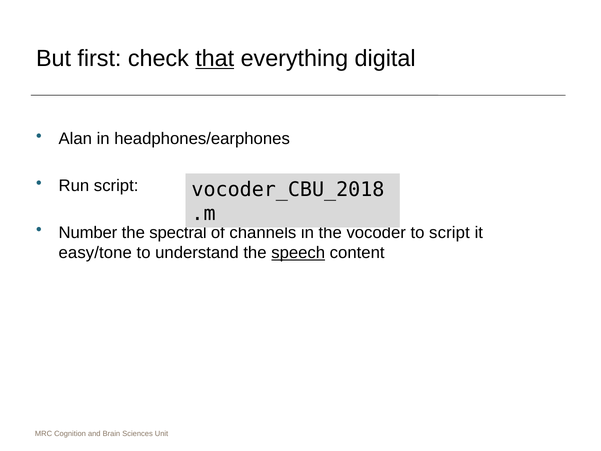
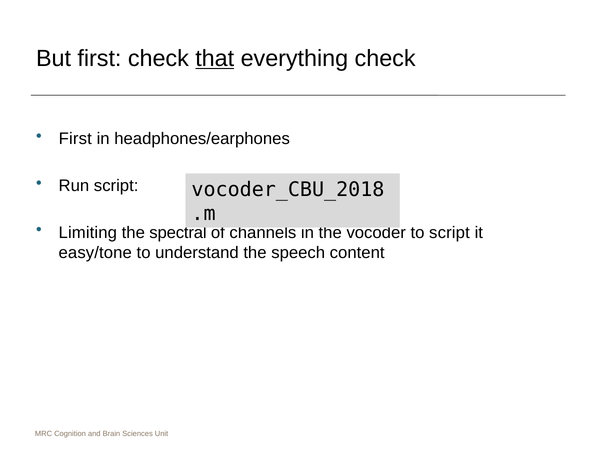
everything digital: digital -> check (385, 58)
Alan: Alan -> First (75, 139)
Number: Number -> Limiting (88, 232)
speech underline: present -> none (298, 252)
